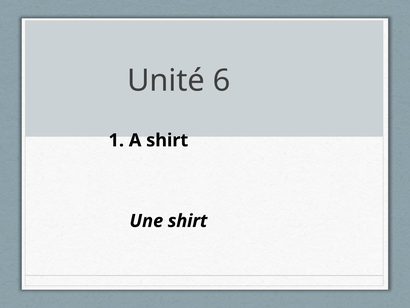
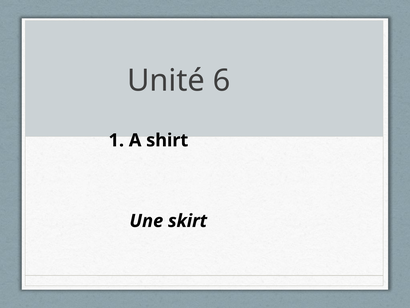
Une shirt: shirt -> skirt (188, 221)
